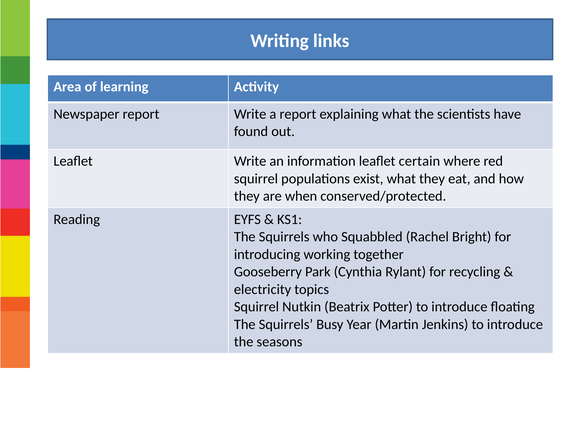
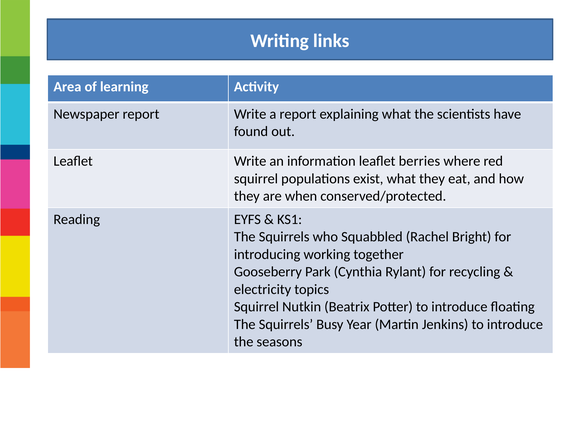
certain: certain -> berries (419, 161)
